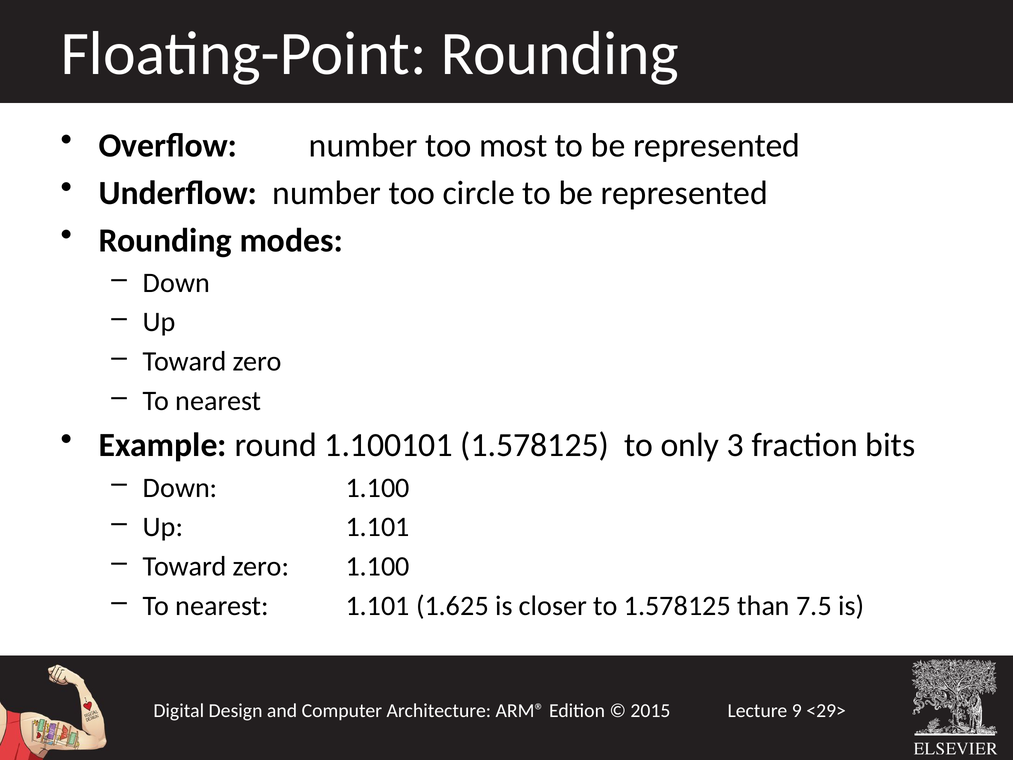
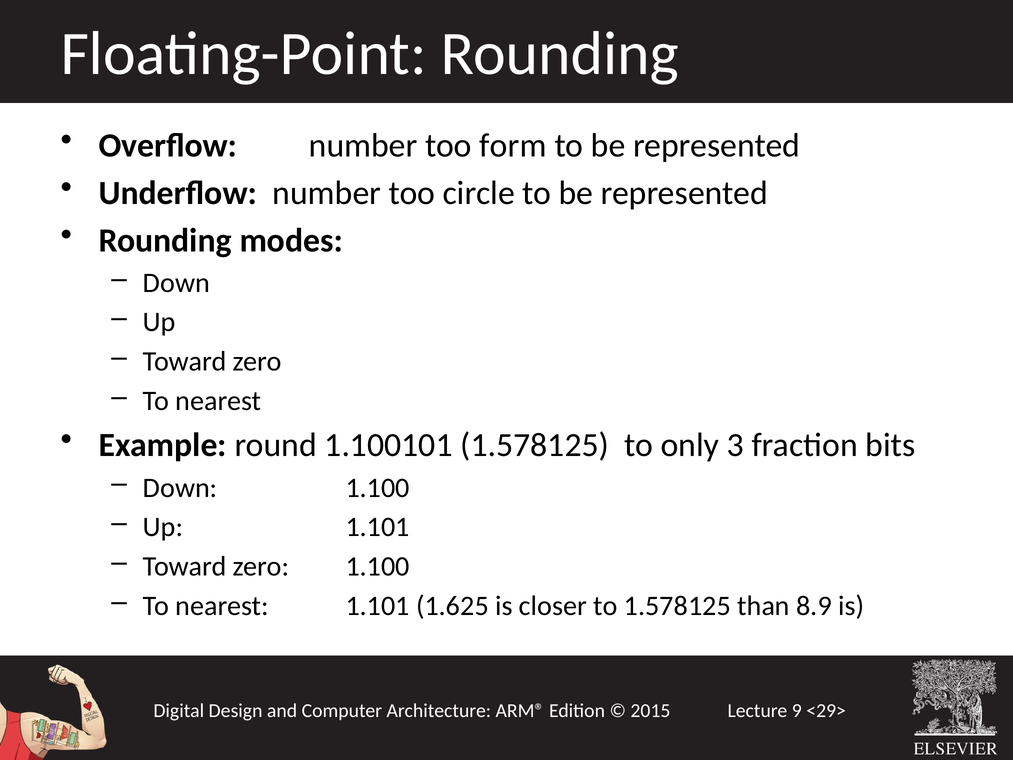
most: most -> form (513, 146)
7.5: 7.5 -> 8.9 (814, 606)
